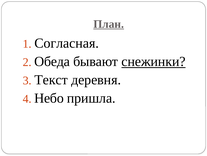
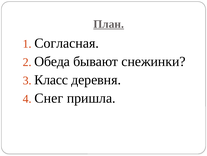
снежинки underline: present -> none (153, 61)
Текст: Текст -> Класс (51, 80)
Небо: Небо -> Снег (49, 98)
